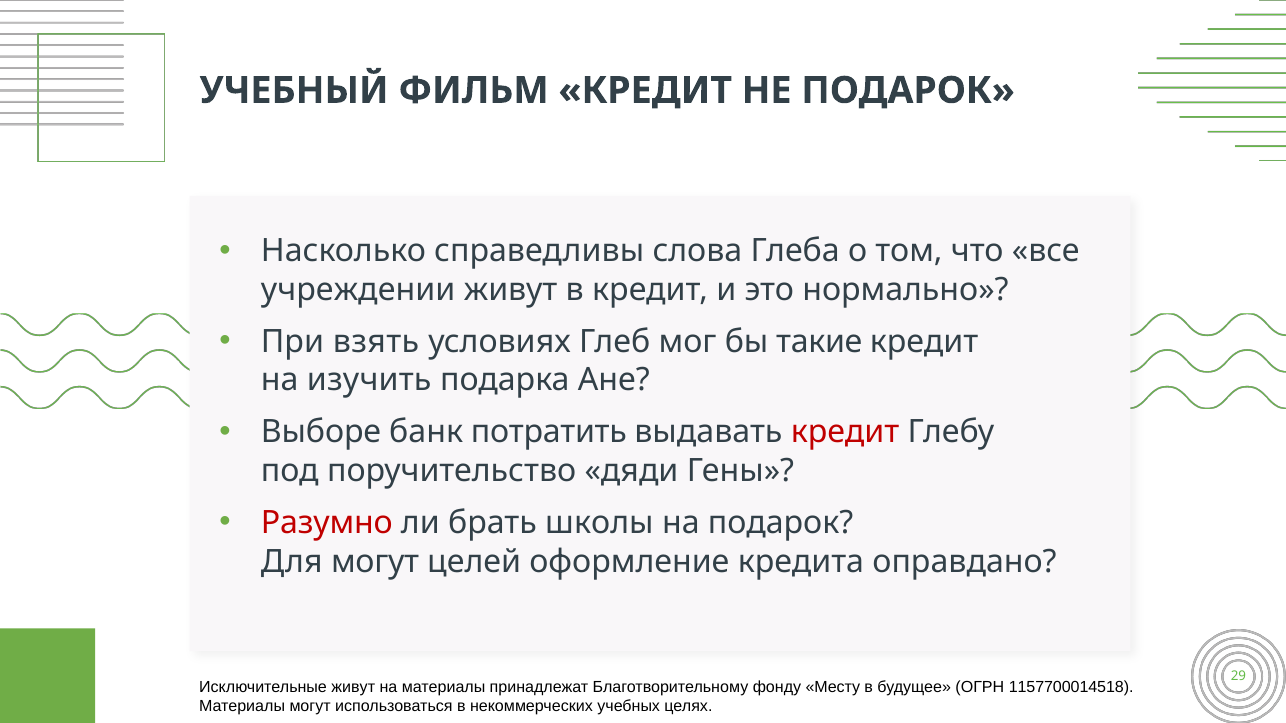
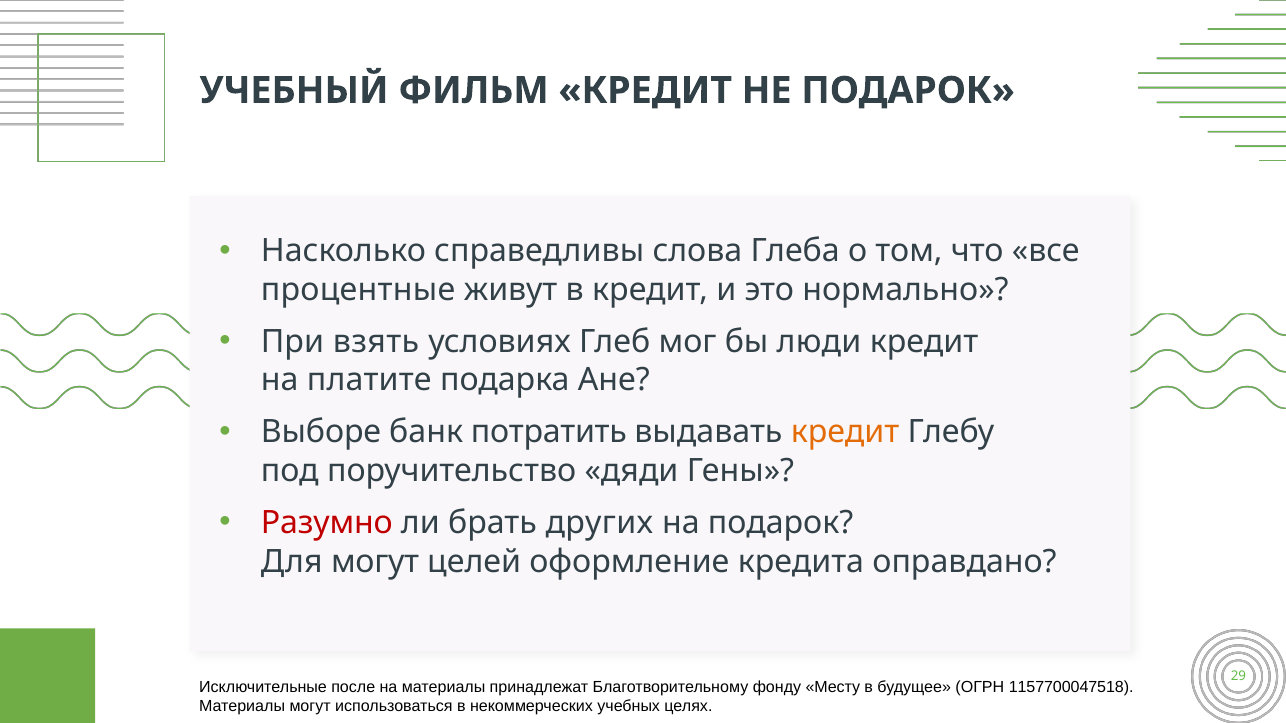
учреждении: учреждении -> процентные (358, 290)
такие: такие -> люди (819, 342)
изучить: изучить -> платите (369, 381)
кредит colour: red -> orange (845, 433)
школы: школы -> других (599, 523)
Исключительные живут: живут -> после (353, 687)
1157700014518: 1157700014518 -> 1157700047518 (1071, 687)
